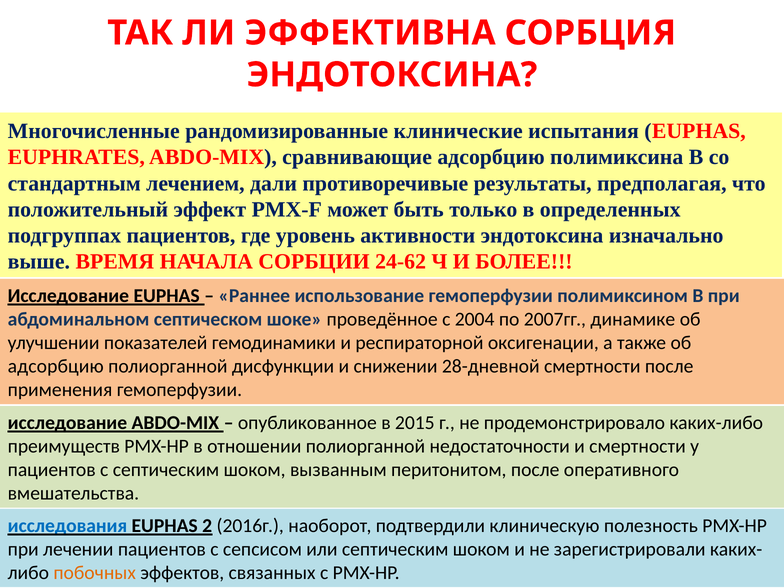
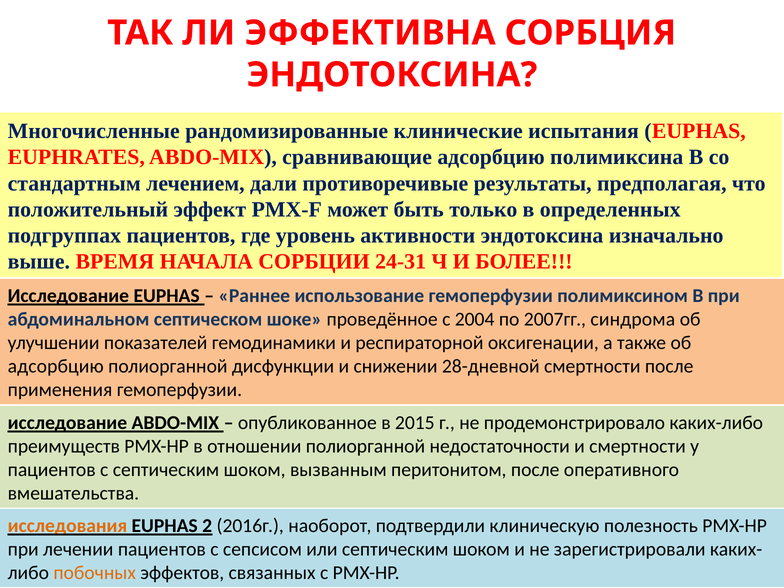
24-62: 24-62 -> 24-31 (401, 262)
динамике: динамике -> синдрома (633, 319)
исследования colour: blue -> orange (67, 526)
